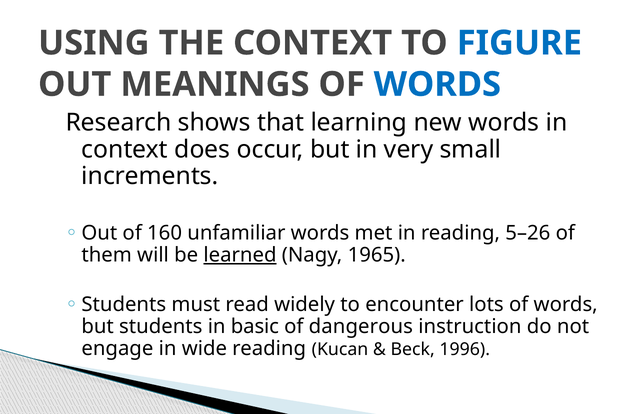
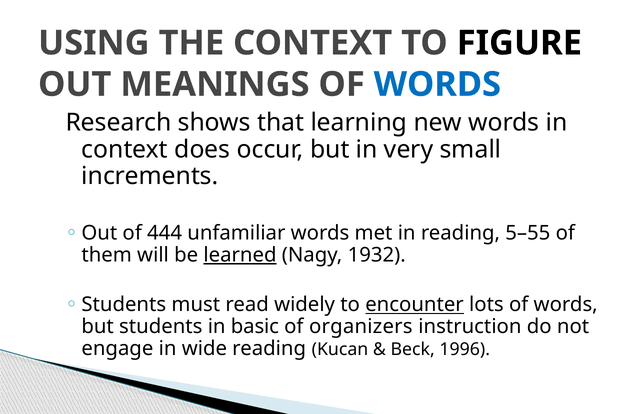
FIGURE colour: blue -> black (519, 43)
160: 160 -> 444 (165, 233)
5–26: 5–26 -> 5–55 (528, 233)
1965: 1965 -> 1932 (377, 255)
encounter underline: none -> present (415, 305)
dangerous: dangerous -> organizers (361, 327)
